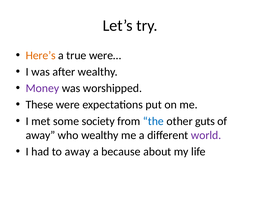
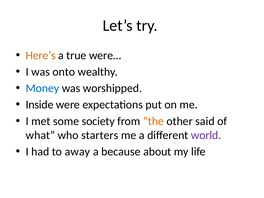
after: after -> onto (64, 72)
Money colour: purple -> blue (42, 88)
These: These -> Inside (40, 105)
the colour: blue -> orange (153, 121)
guts: guts -> said (205, 121)
away: away -> what (40, 135)
who wealthy: wealthy -> starters (100, 135)
